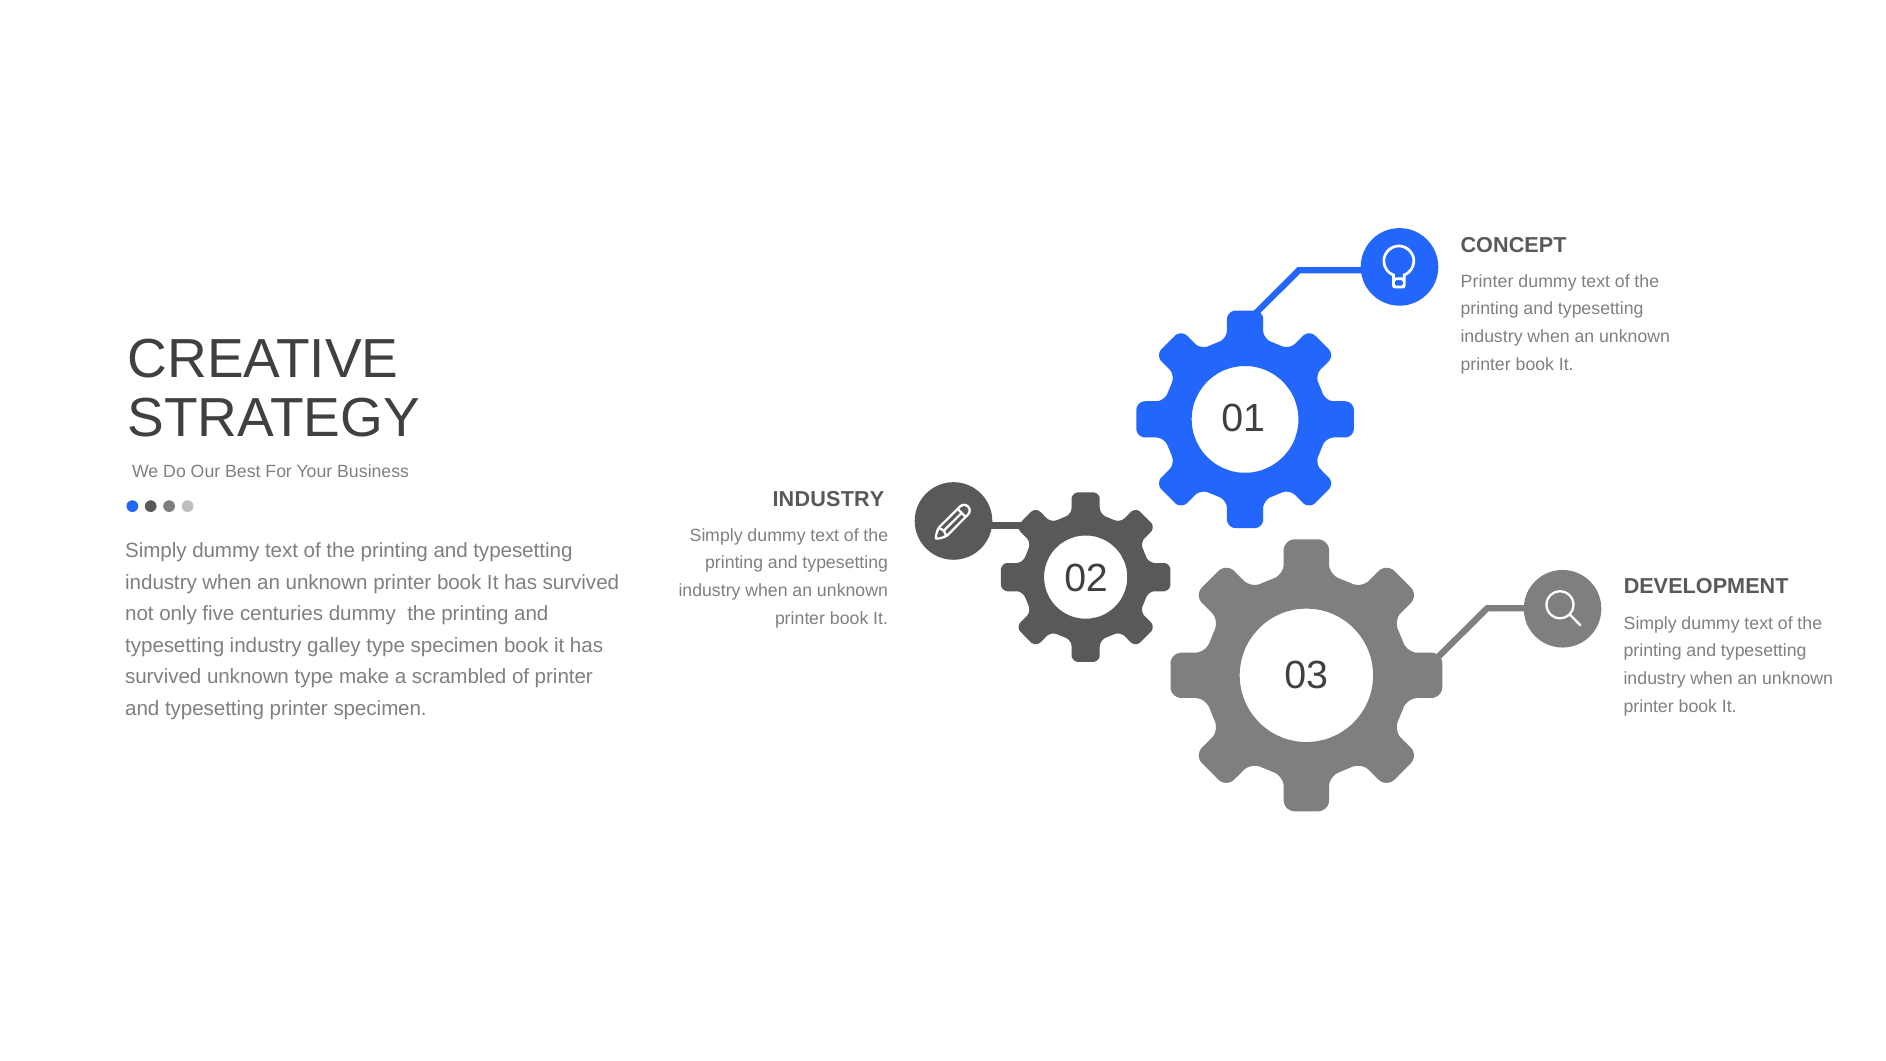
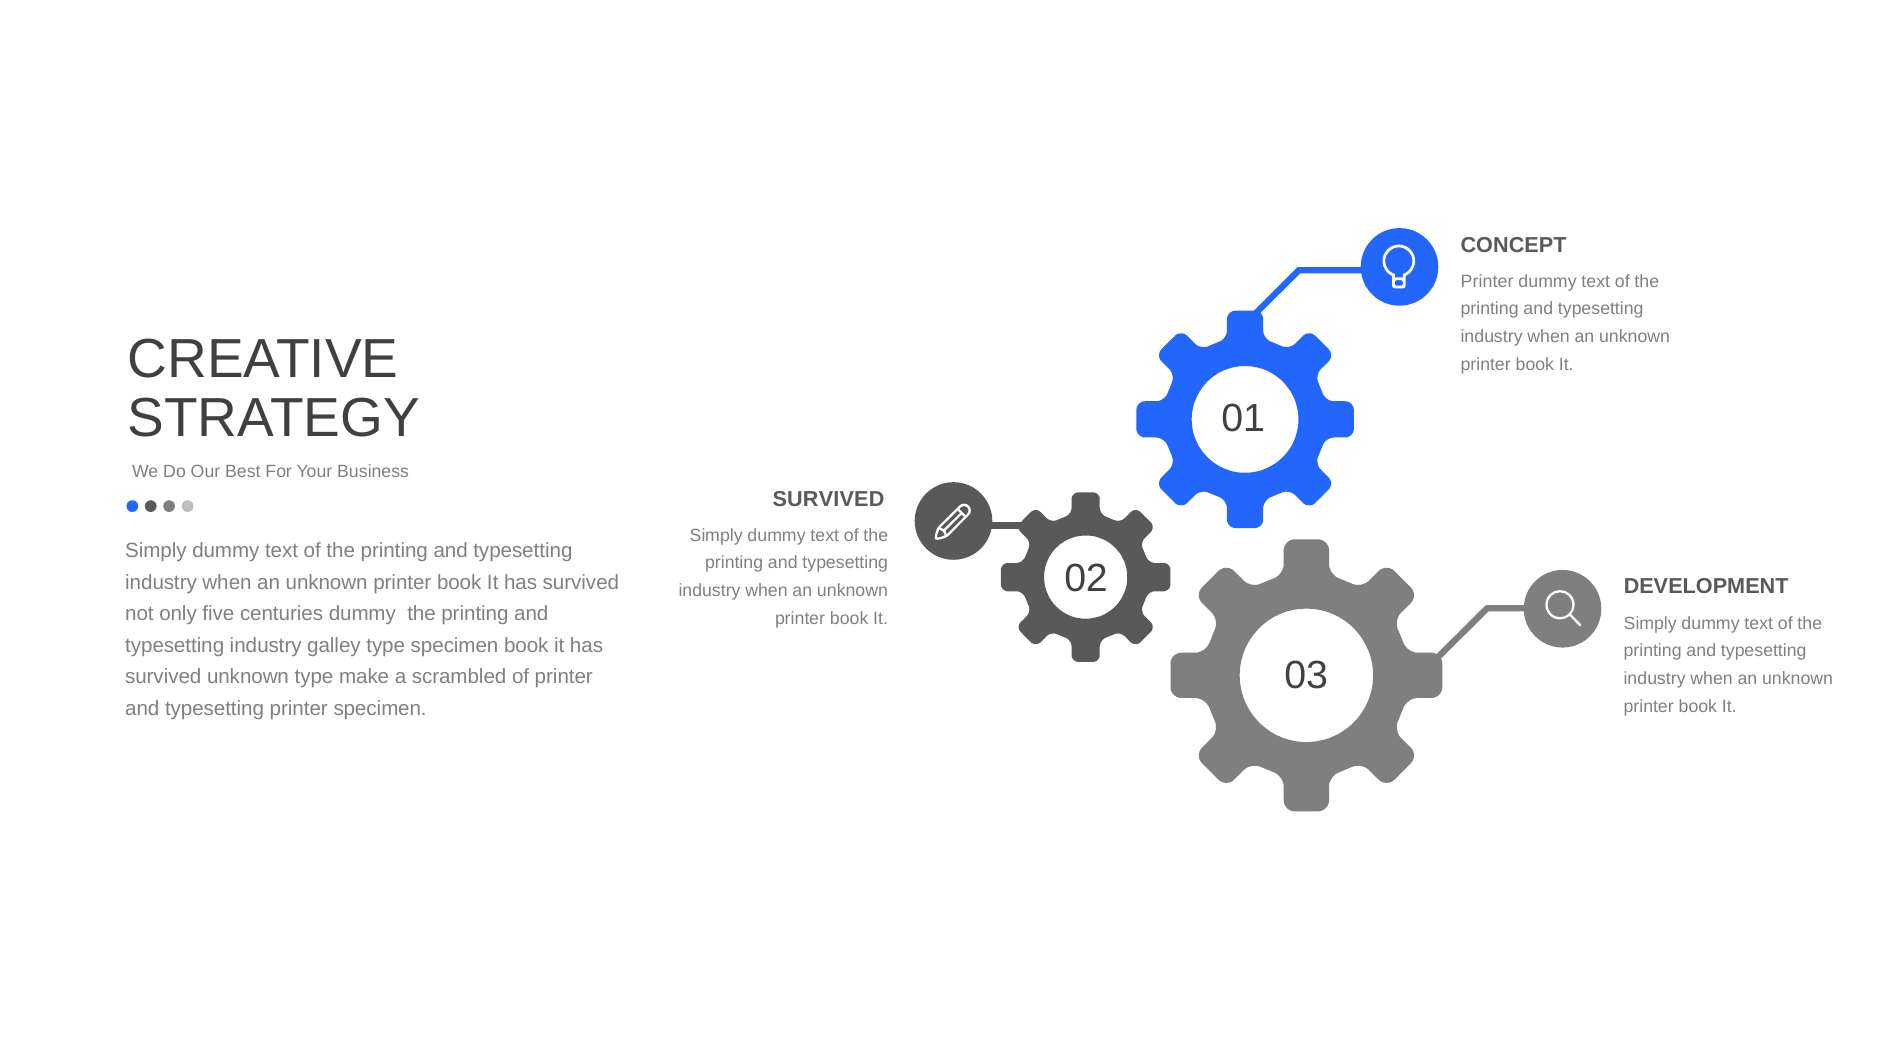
INDUSTRY: INDUSTRY -> SURVIVED (828, 499)
